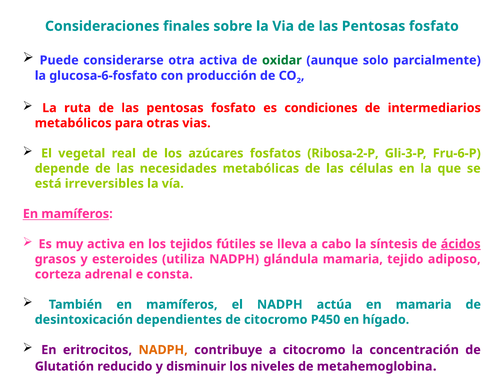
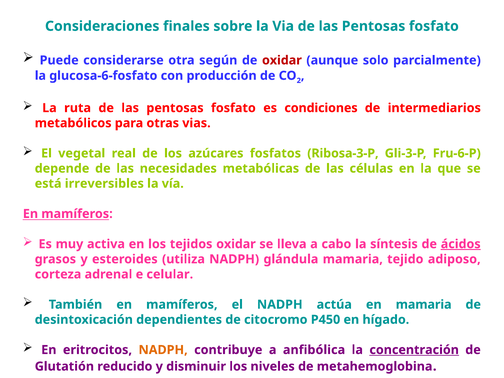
otra activa: activa -> según (218, 60)
oxidar colour: green -> red (282, 60)
Ribosa-2-P: Ribosa-2-P -> Ribosa-3-P (343, 153)
tejidos fútiles: fútiles -> oxidar (236, 244)
consta: consta -> celular (170, 274)
a citocromo: citocromo -> anfibólica (314, 350)
concentración underline: none -> present (414, 350)
